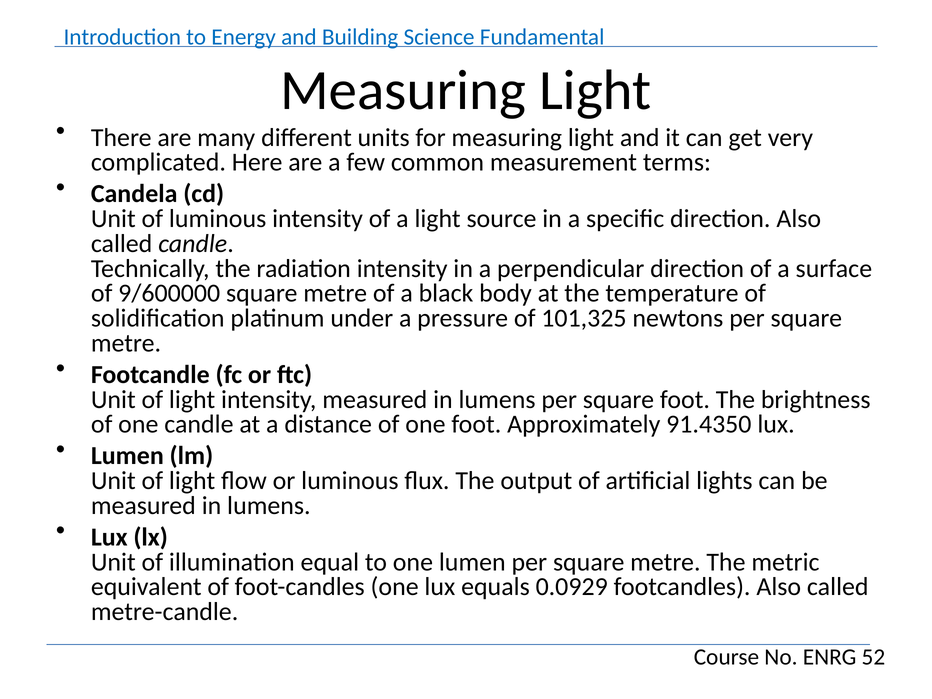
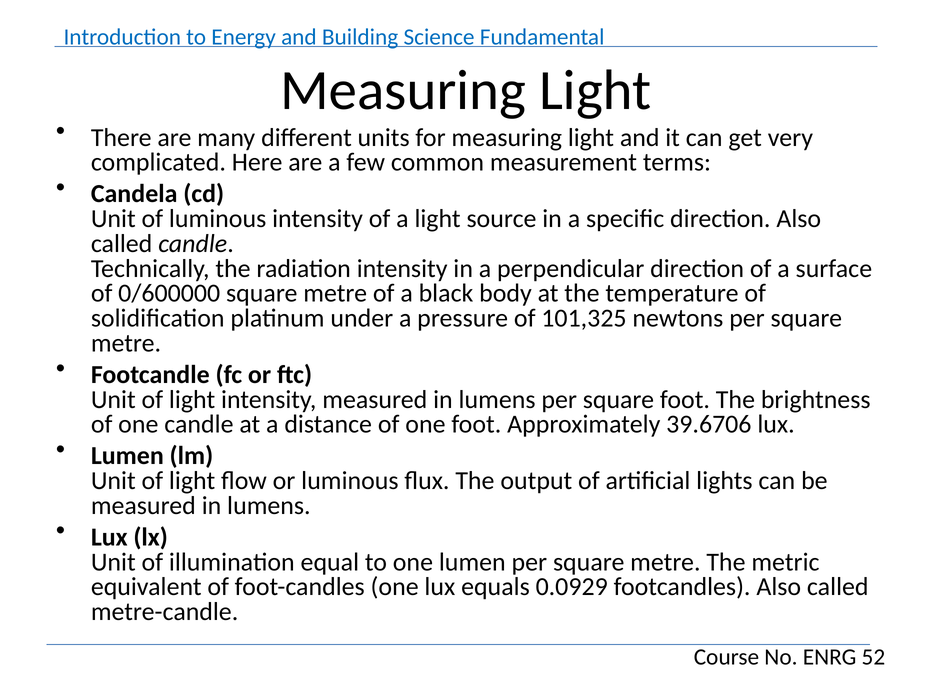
9/600000: 9/600000 -> 0/600000 (169, 293)
91.4350: 91.4350 -> 39.6706 (709, 424)
